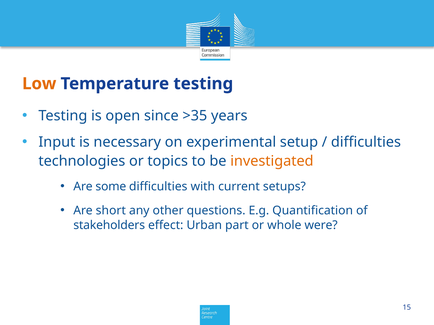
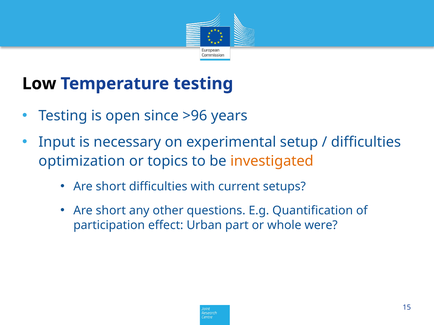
Low colour: orange -> black (39, 84)
>35: >35 -> >96 (195, 116)
technologies: technologies -> optimization (82, 161)
some: some -> short (111, 187)
stakeholders: stakeholders -> participation (109, 225)
